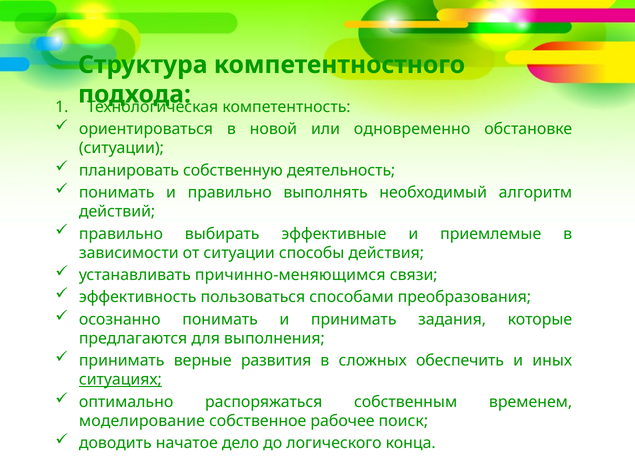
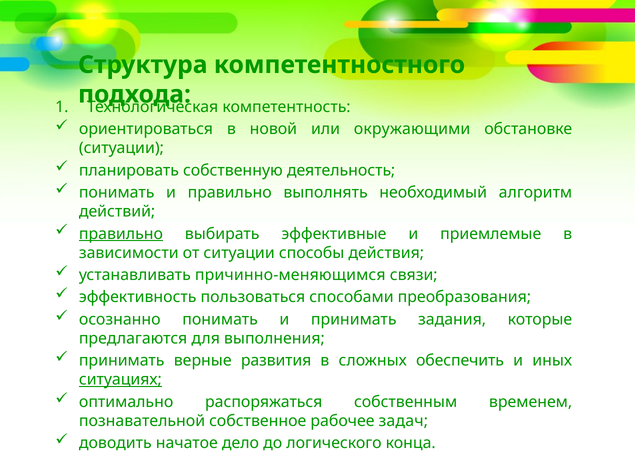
одновременно: одновременно -> окружающими (412, 129)
правильно underline: none -> present (121, 234)
моделирование: моделирование -> познавательной (142, 421)
поиск: поиск -> задач (403, 421)
